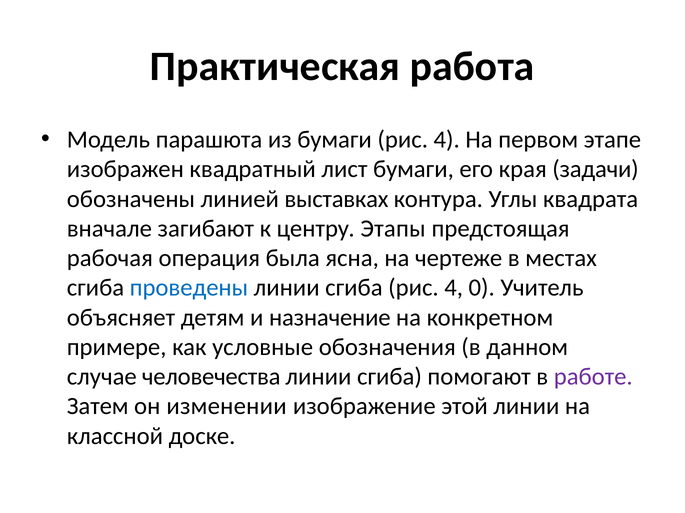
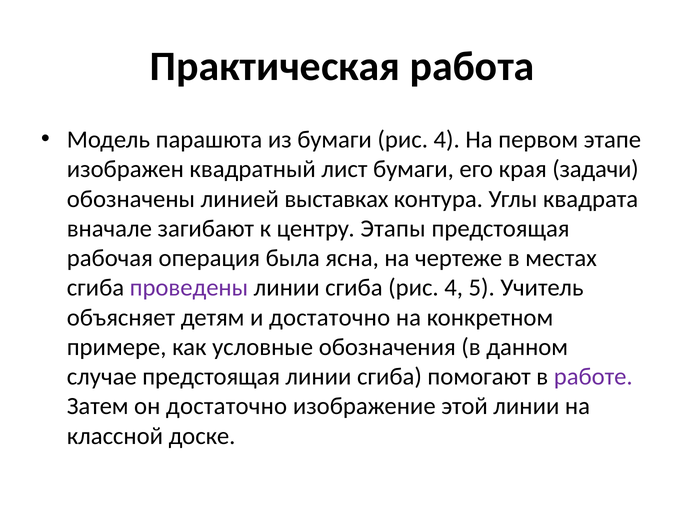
проведены colour: blue -> purple (189, 288)
0: 0 -> 5 (482, 288)
и назначение: назначение -> достаточно (330, 318)
случае человечества: человечества -> предстоящая (211, 377)
он изменении: изменении -> достаточно (227, 407)
